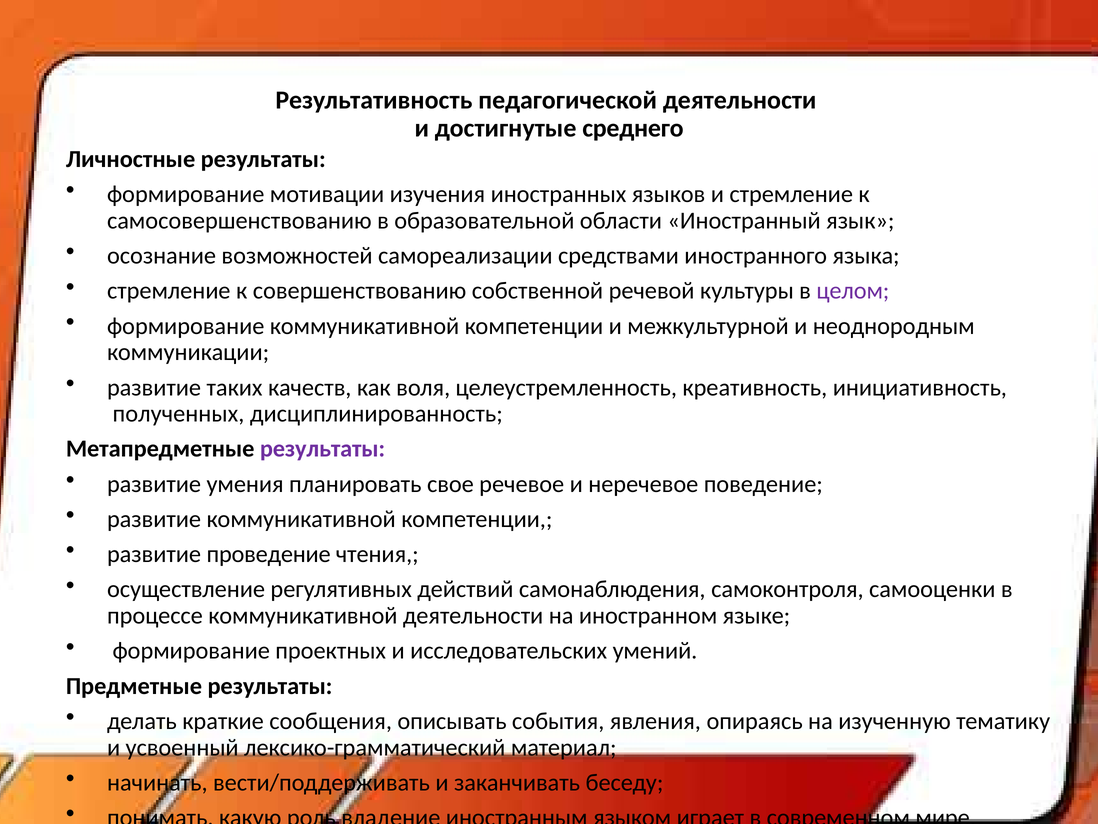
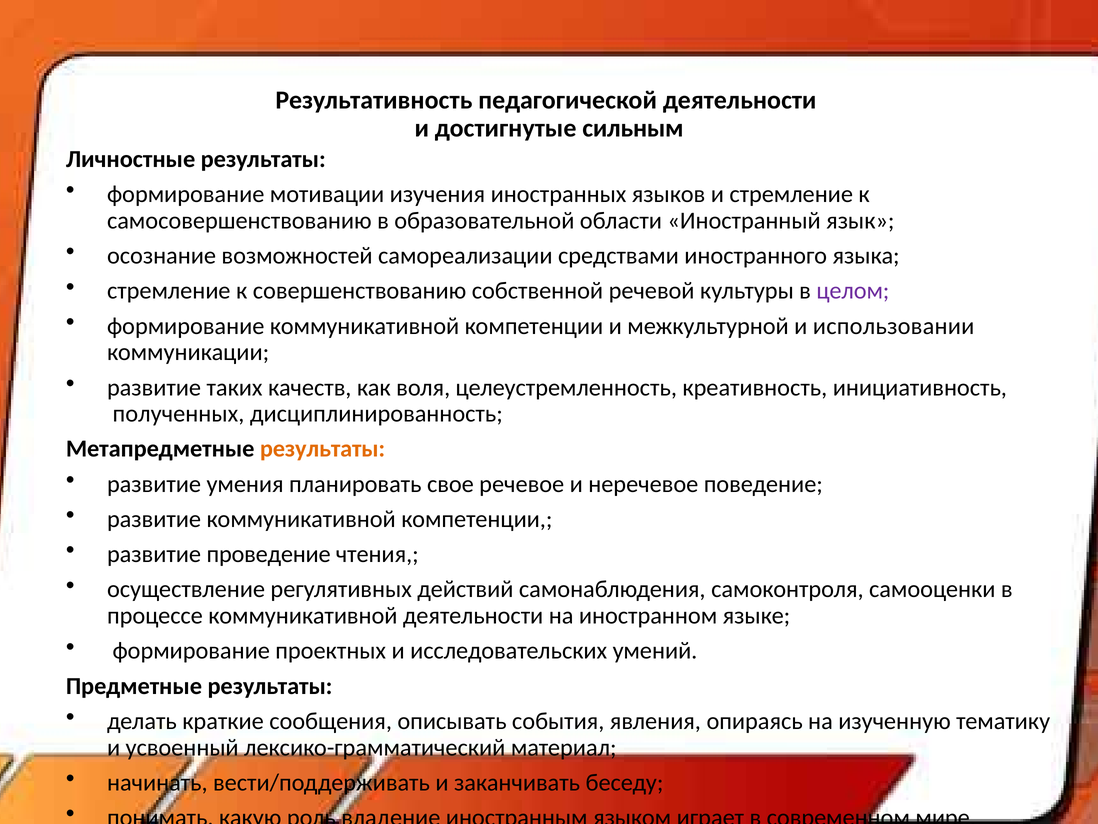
среднего: среднего -> сильным (633, 128)
неоднородным: неоднородным -> использовании (894, 326)
результаты colour: purple -> orange (323, 449)
